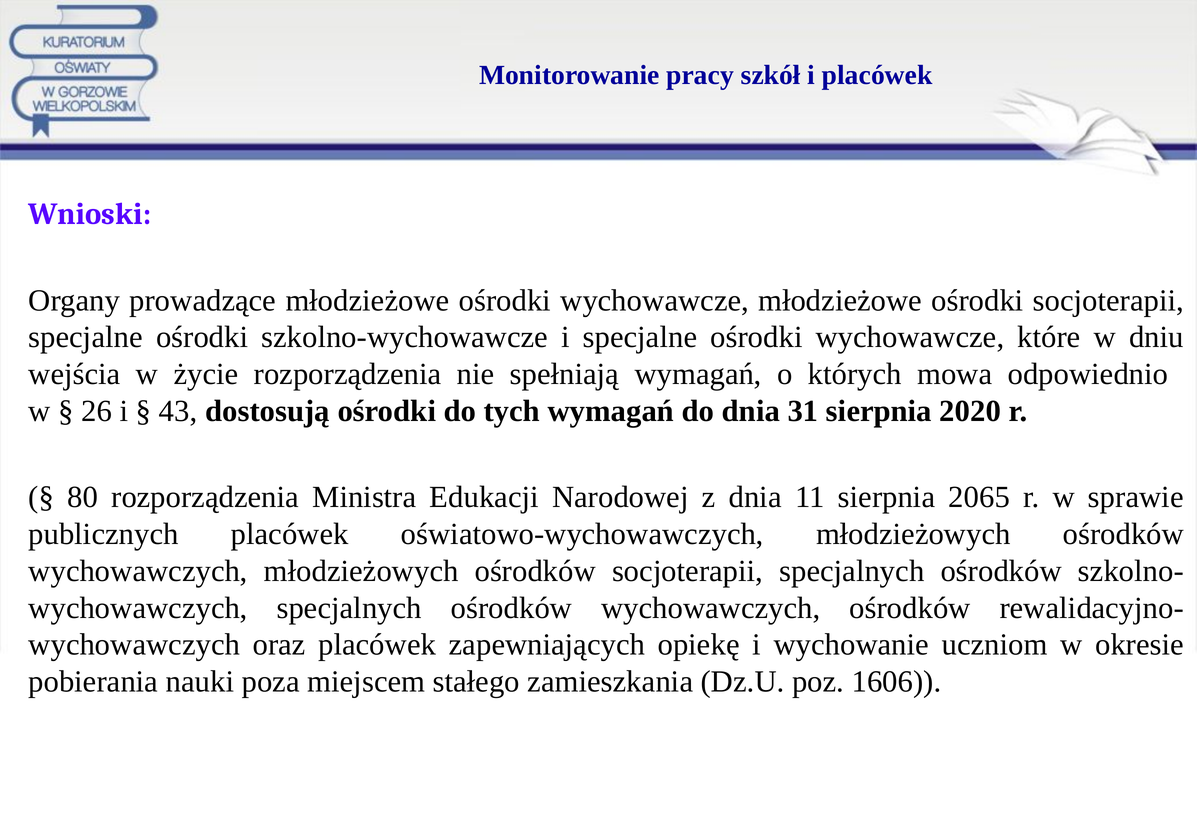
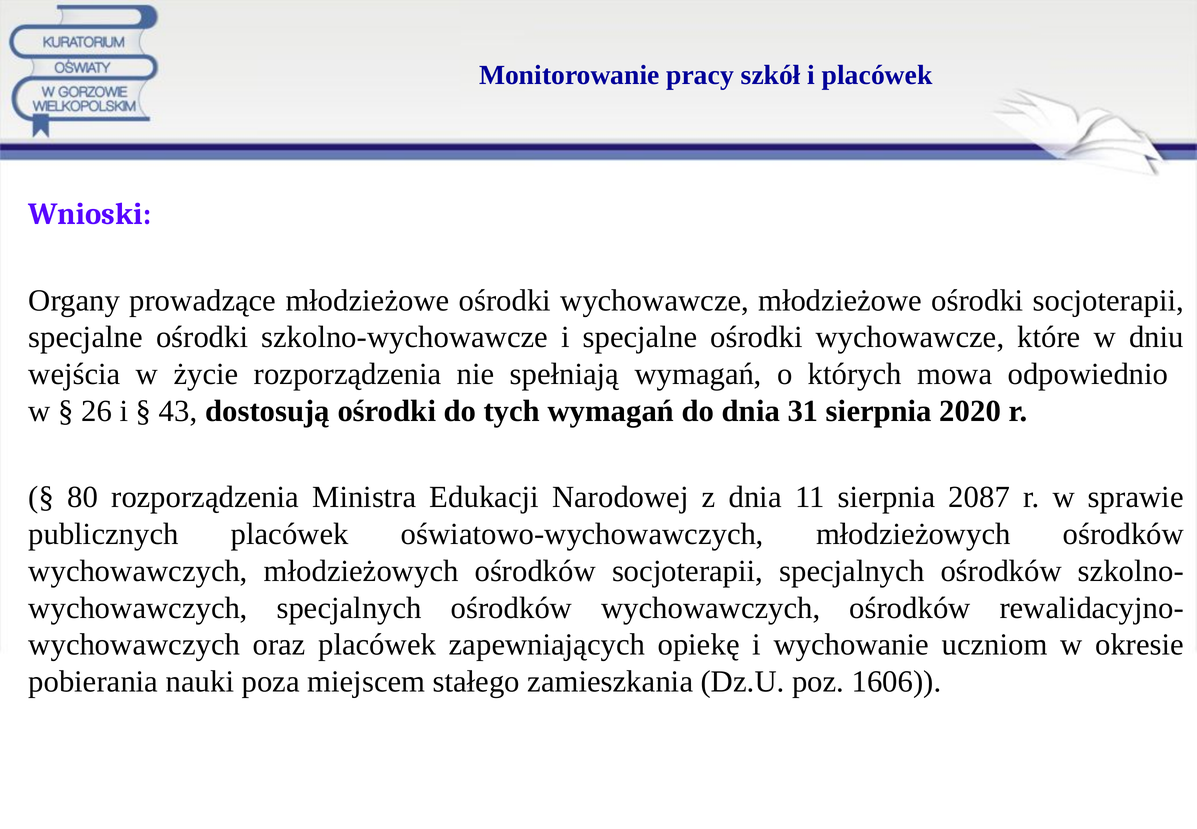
2065: 2065 -> 2087 (979, 497)
